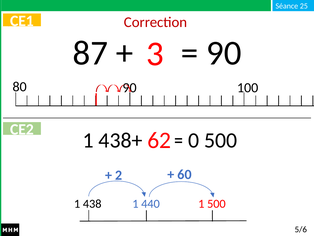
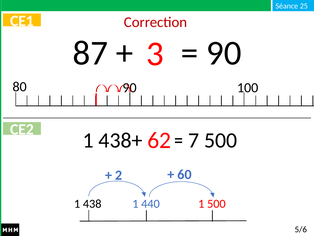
0: 0 -> 7 (194, 140)
